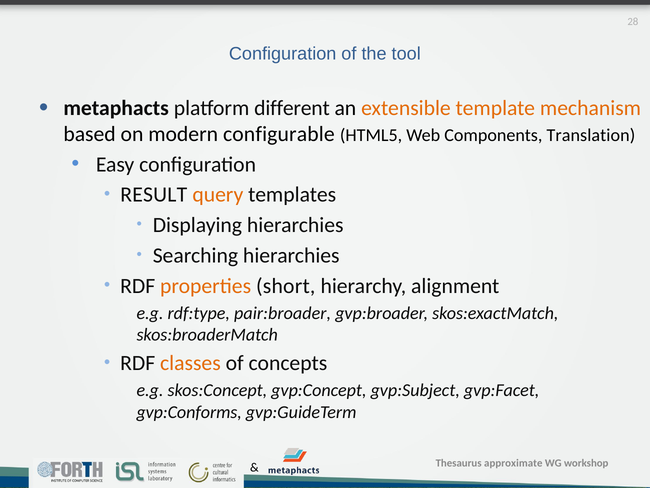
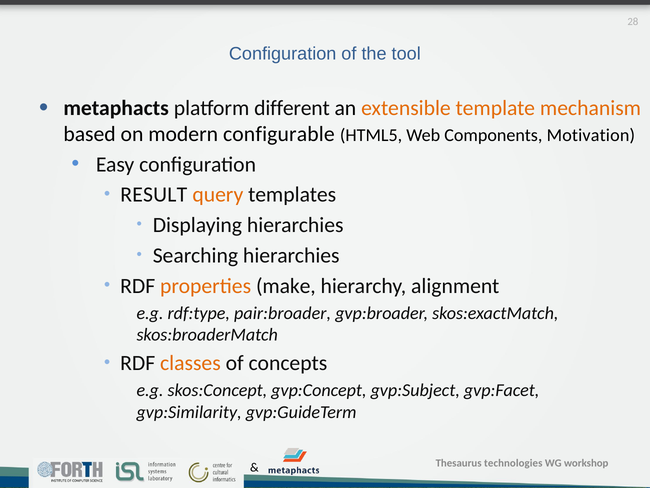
Translation: Translation -> Motivation (591, 135)
short: short -> make (286, 286)
gvp:Conforms: gvp:Conforms -> gvp:Similarity (189, 412)
approximate: approximate -> technologies (513, 463)
